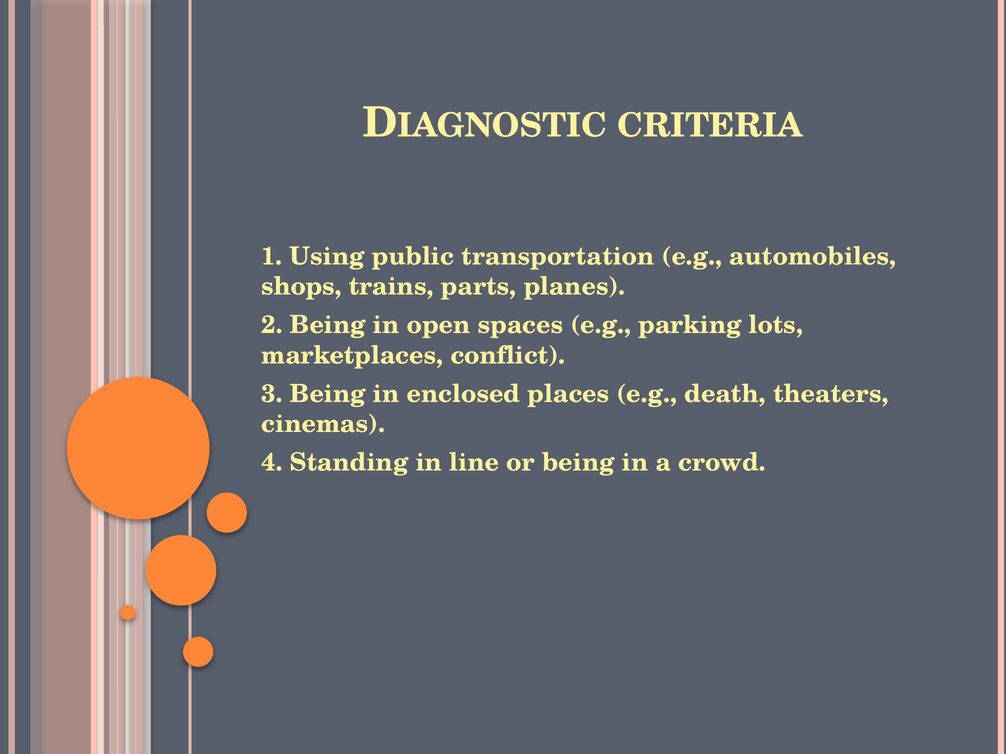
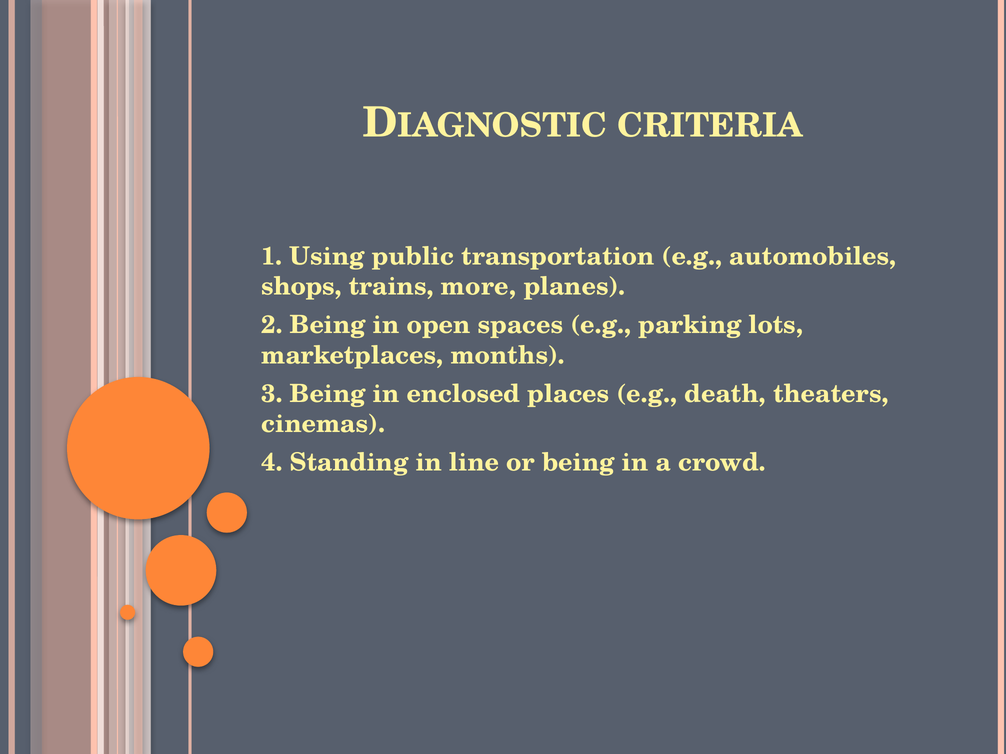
parts: parts -> more (479, 287)
conflict: conflict -> months (508, 355)
